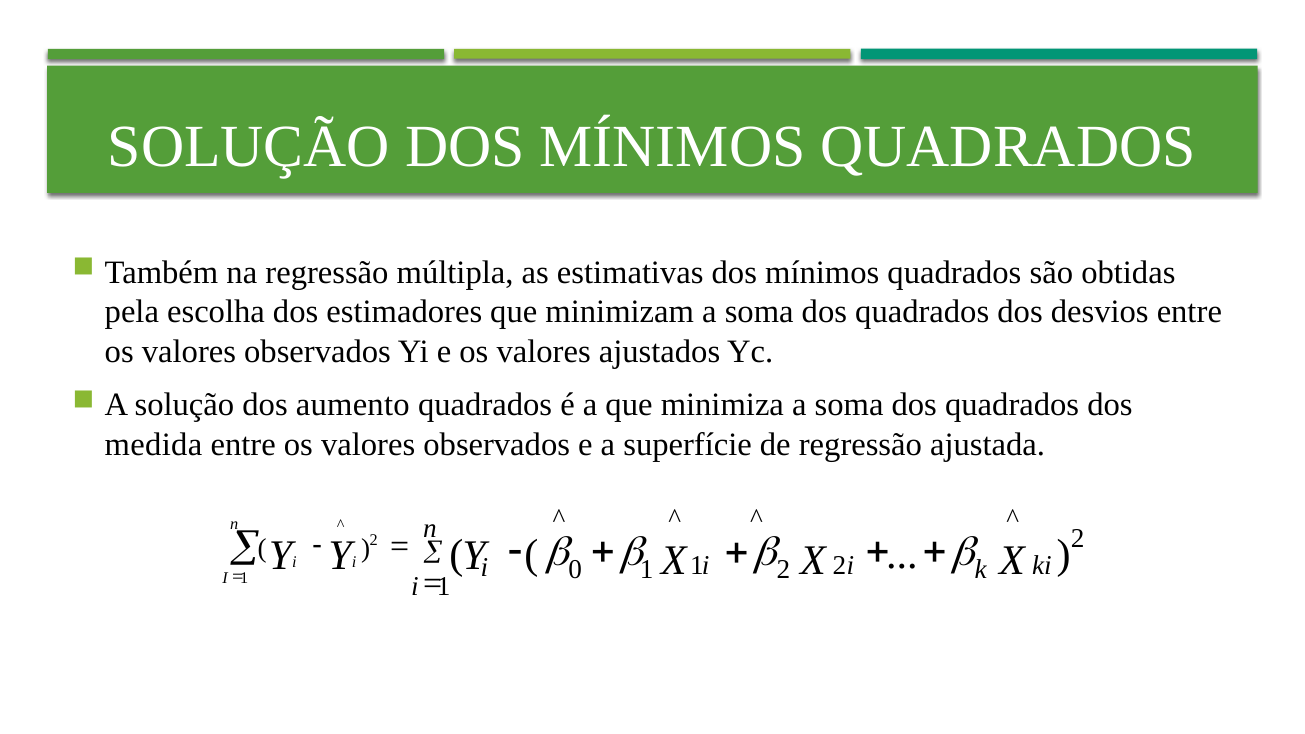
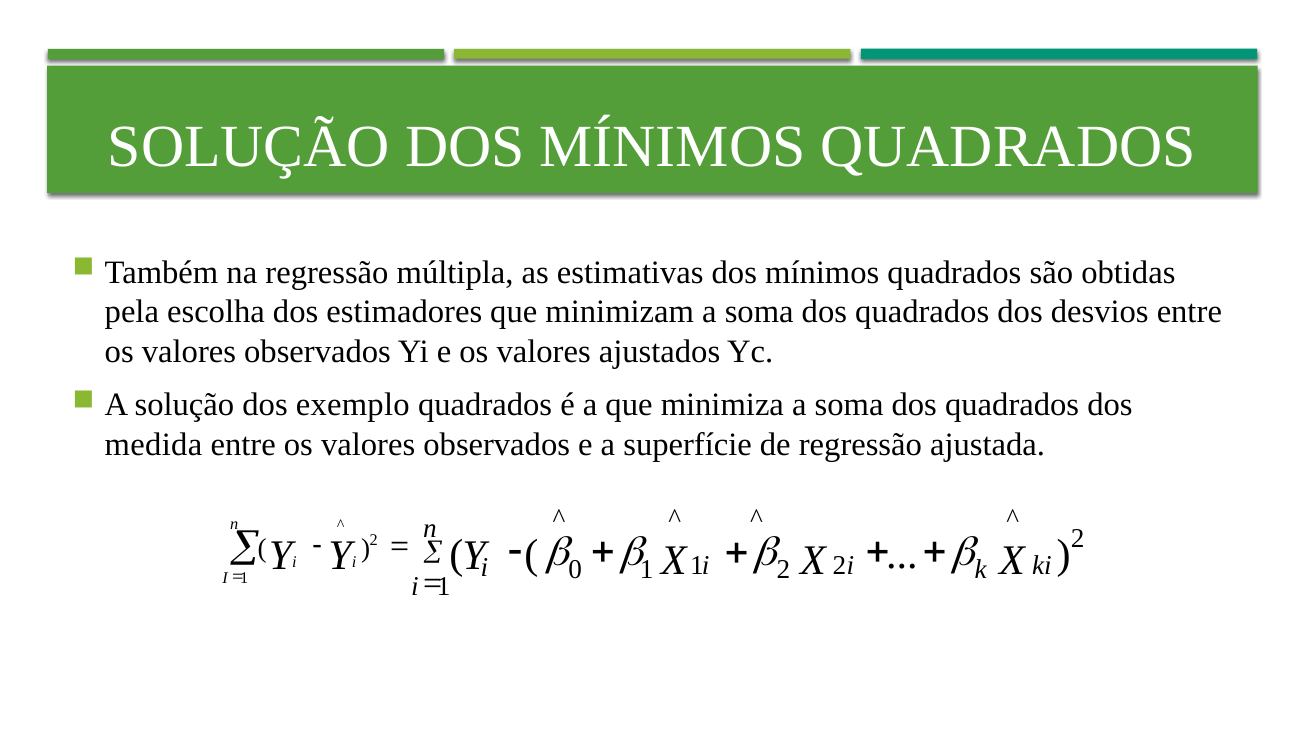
aumento: aumento -> exemplo (353, 405)
